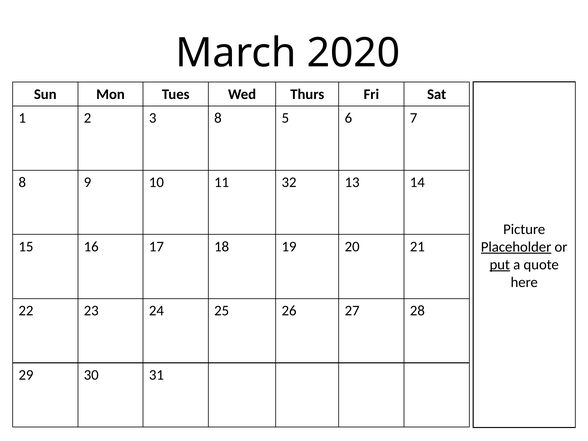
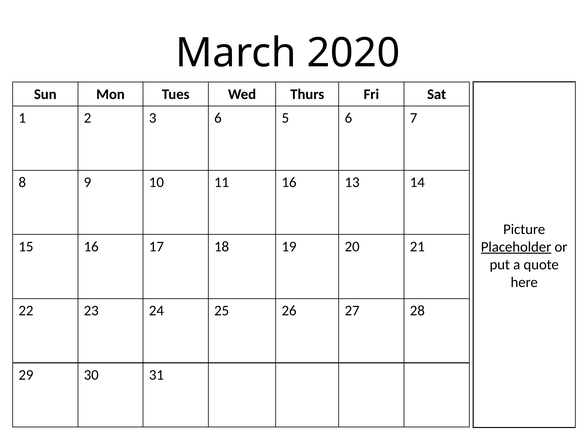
3 8: 8 -> 6 (218, 118)
11 32: 32 -> 16 (289, 182)
put underline: present -> none (500, 265)
